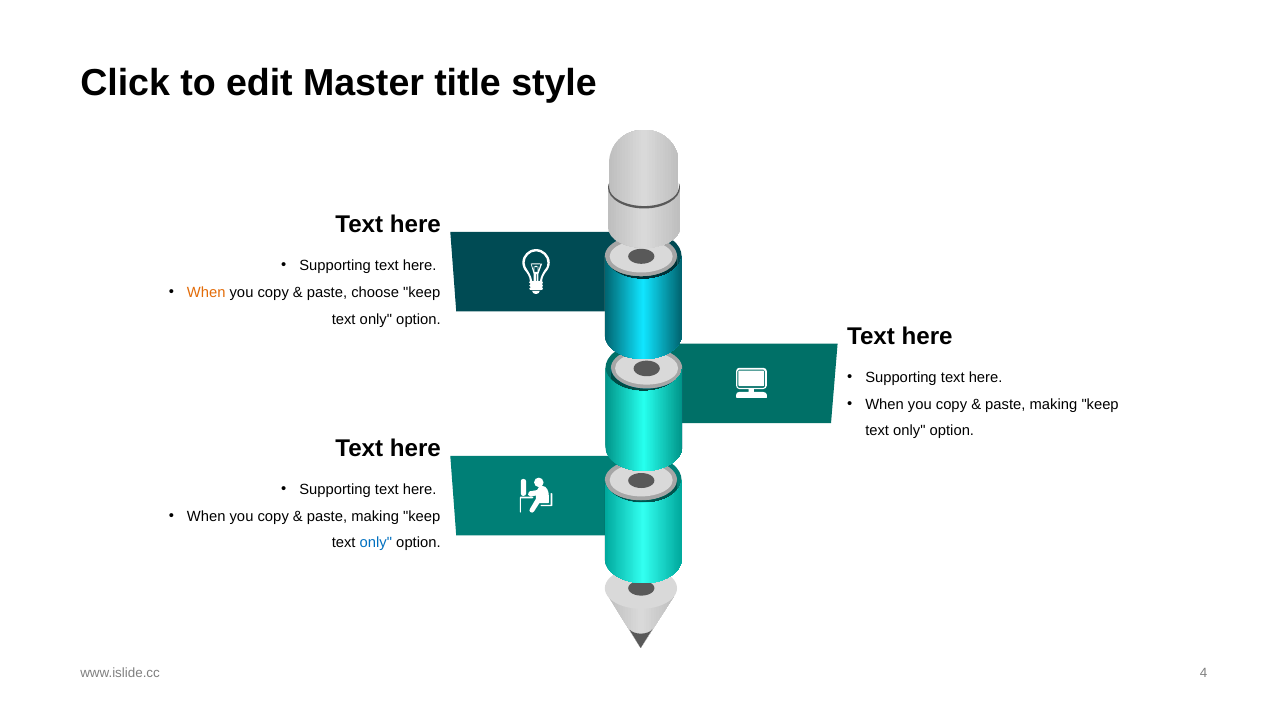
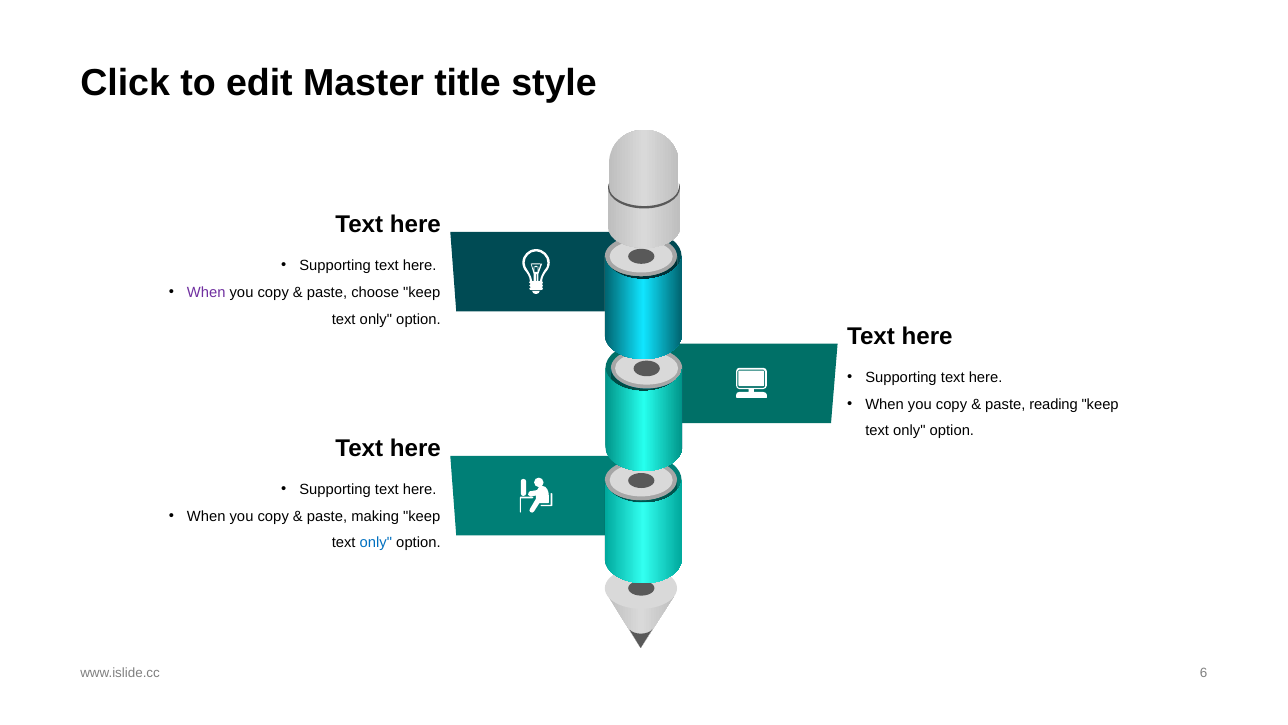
When colour: orange -> purple (206, 292)
making: making -> reading (1054, 404)
4: 4 -> 6 (1204, 672)
